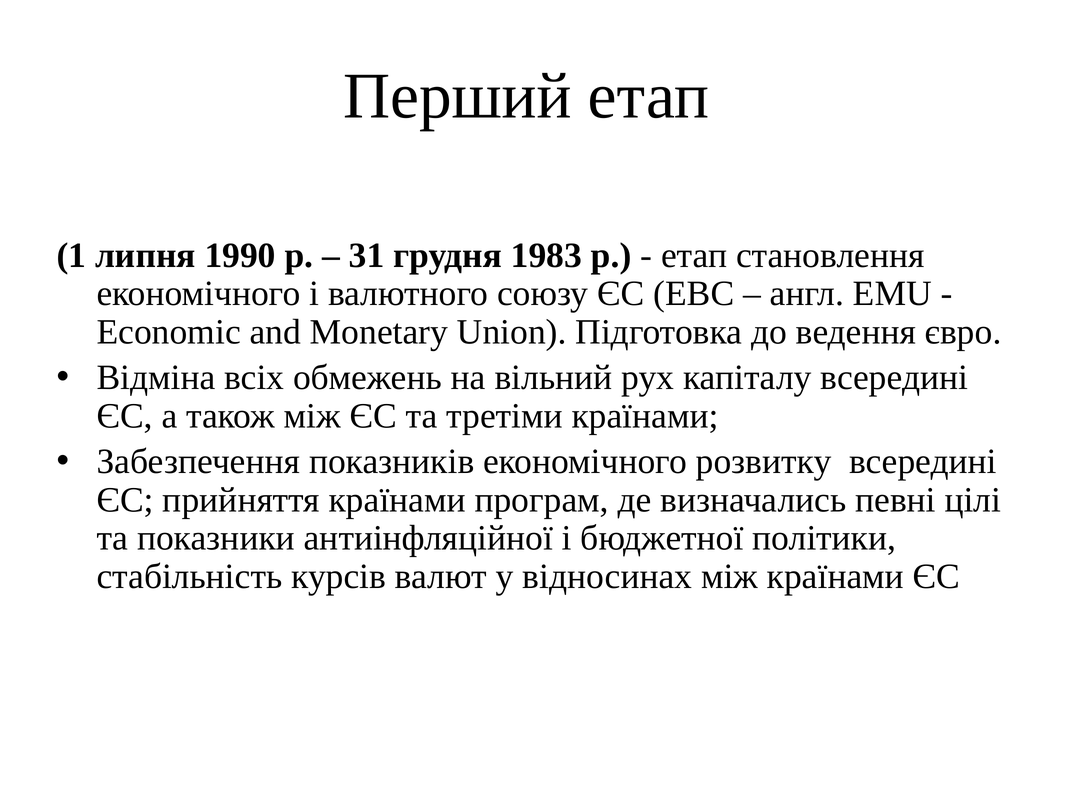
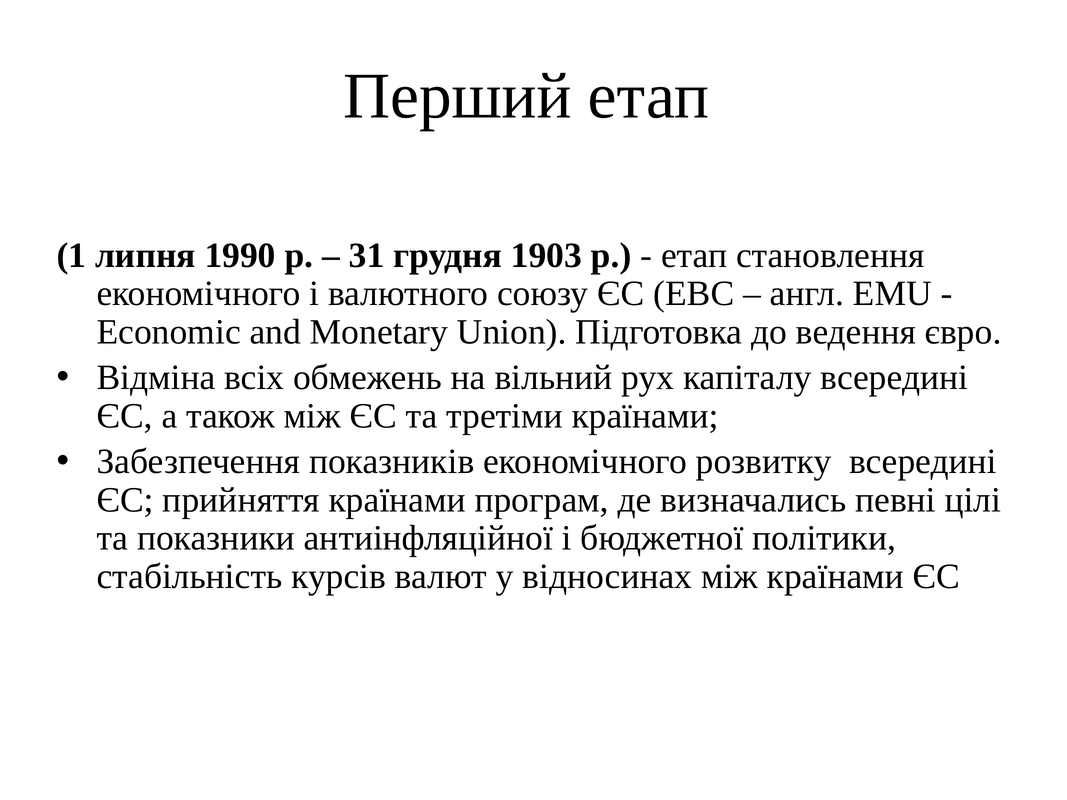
1983: 1983 -> 1903 (546, 255)
